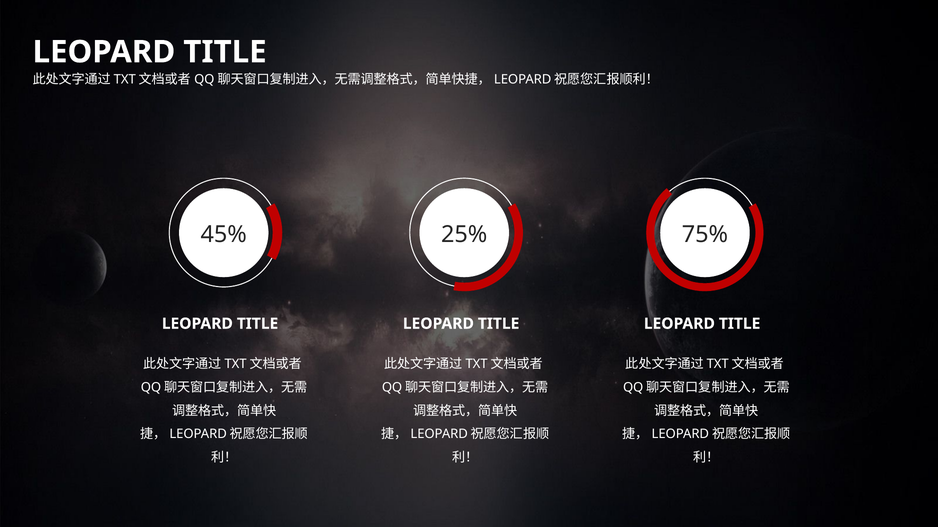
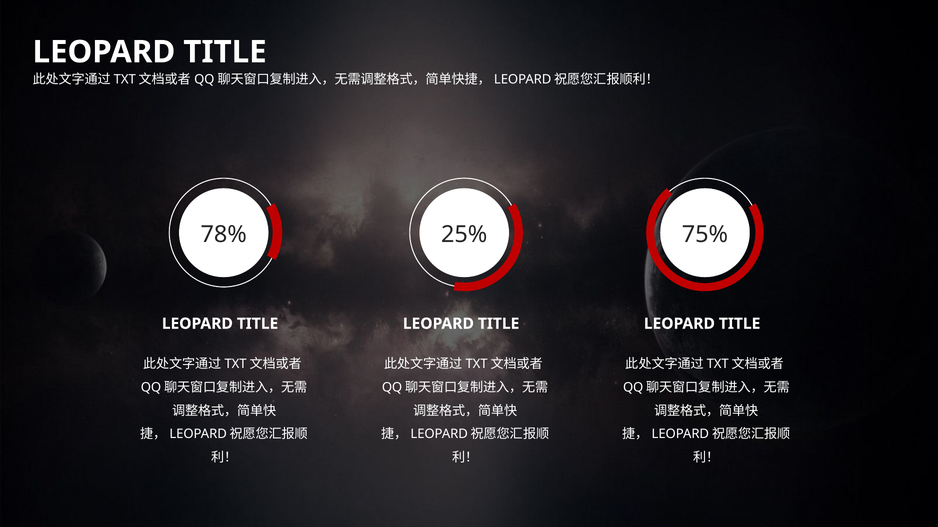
45%: 45% -> 78% (224, 235)
